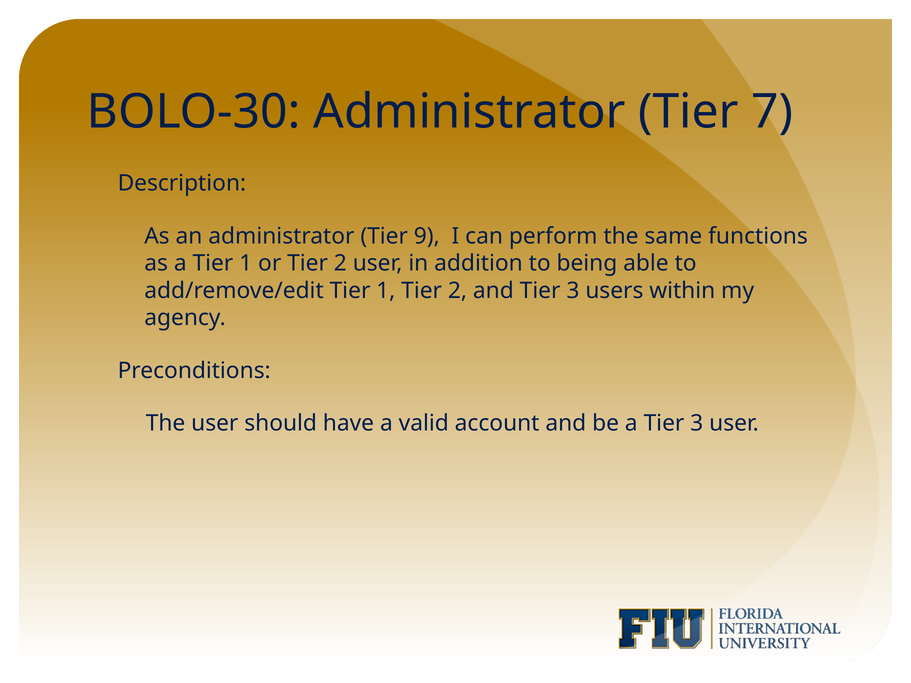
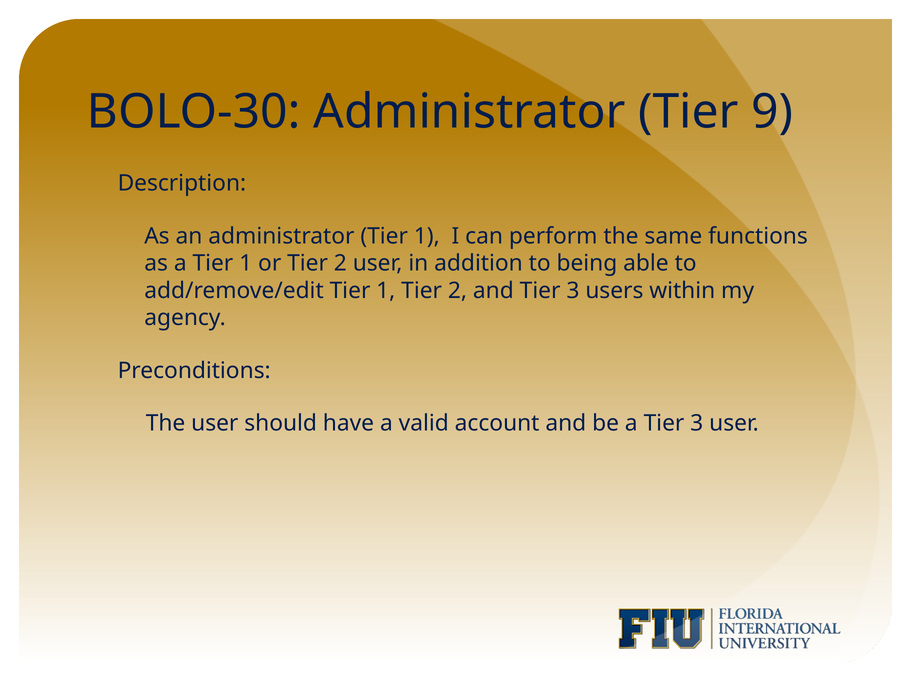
7: 7 -> 9 (772, 112)
administrator Tier 9: 9 -> 1 (427, 236)
